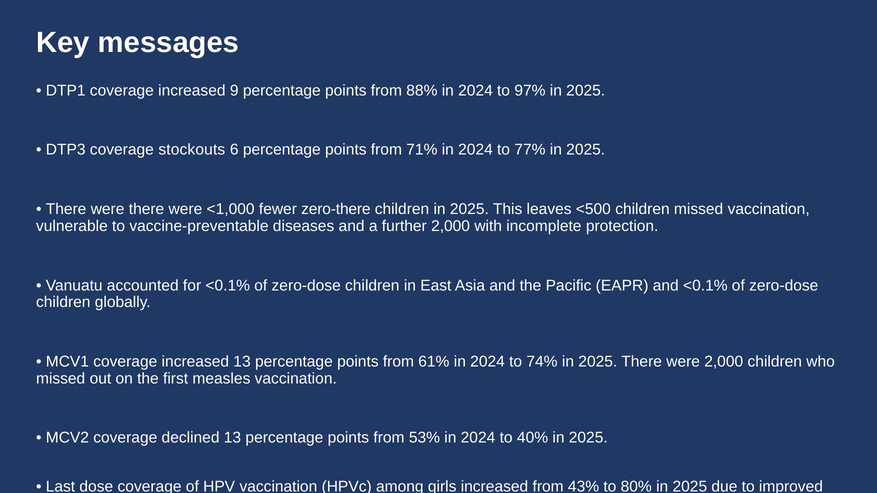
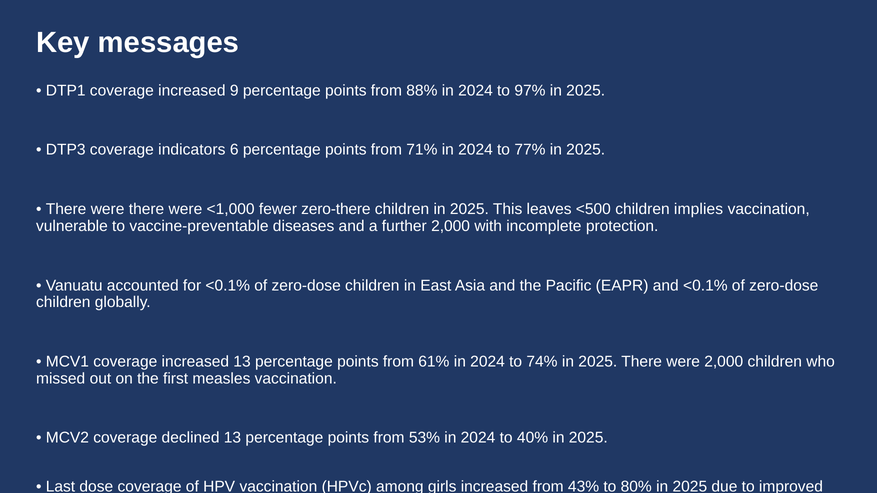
stockouts: stockouts -> indicators (192, 150)
children missed: missed -> implies (699, 209)
